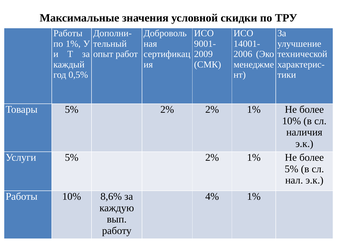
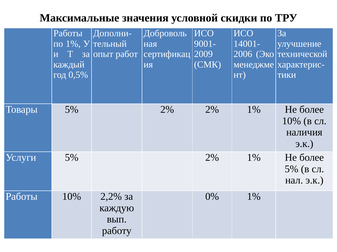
8,6%: 8,6% -> 2,2% (111, 197)
4%: 4% -> 0% (212, 197)
